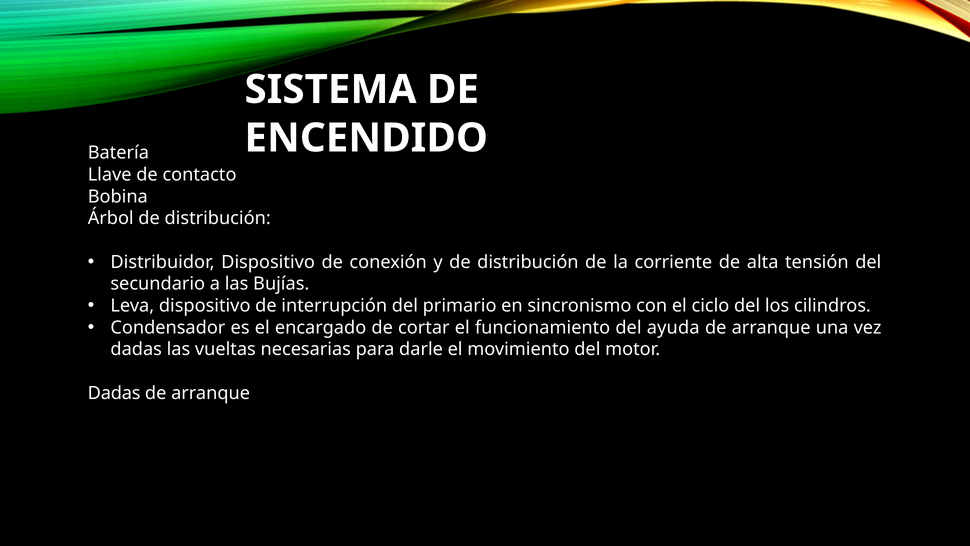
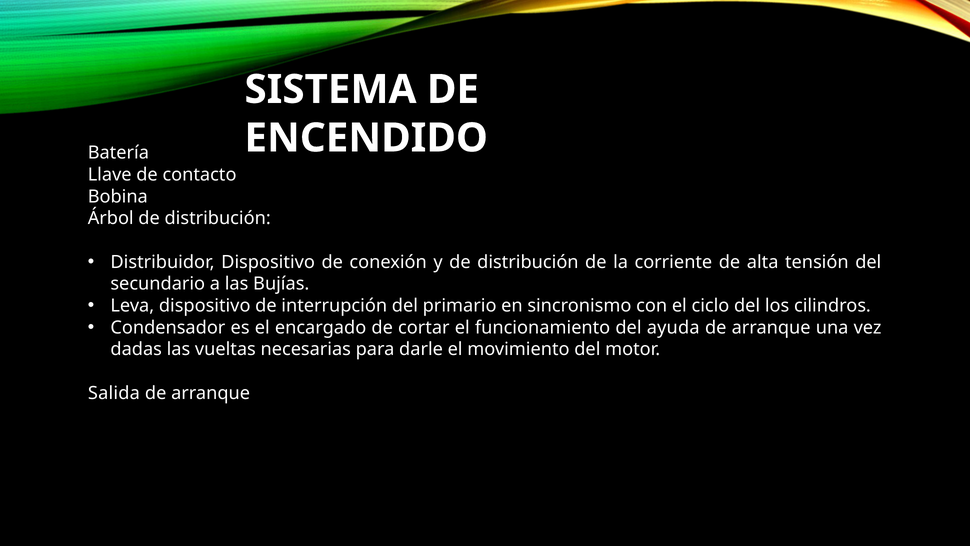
Dadas: Dadas -> Salida (114, 393)
